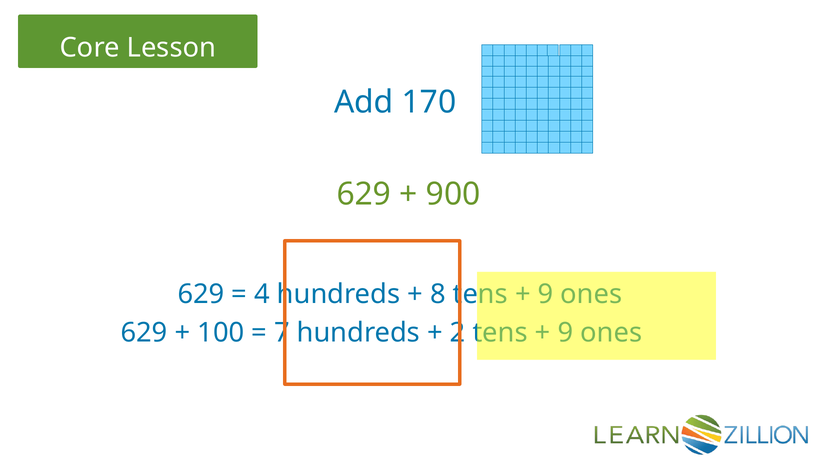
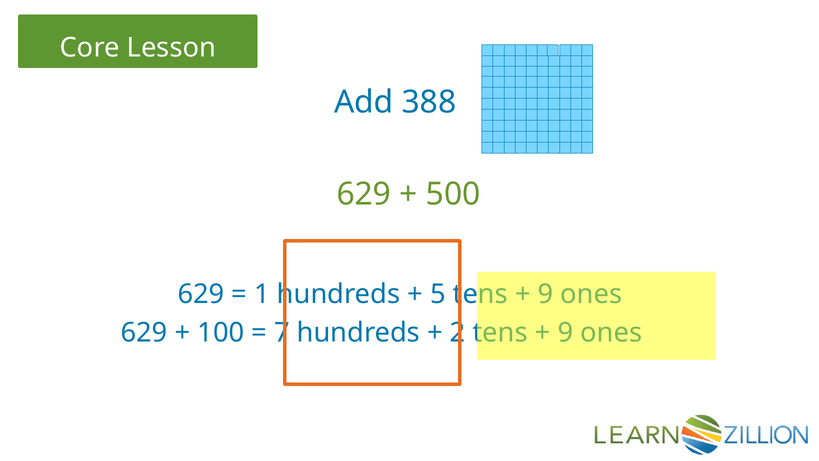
170: 170 -> 388 (429, 102)
900: 900 -> 500 (453, 194)
4: 4 -> 1 (262, 294)
8: 8 -> 5 (438, 294)
